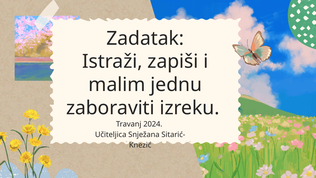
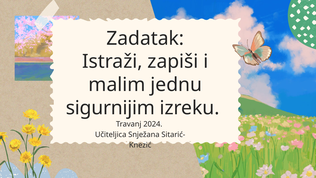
zaboraviti: zaboraviti -> sigurnijim (110, 108)
